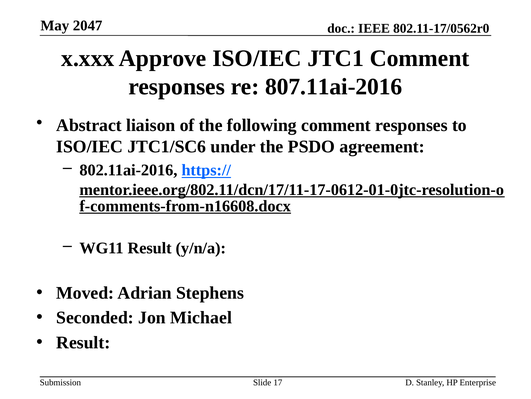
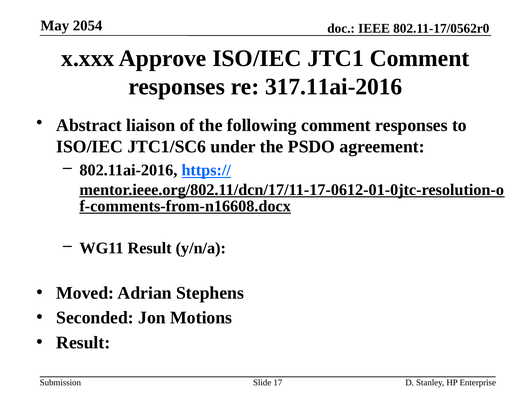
2047: 2047 -> 2054 (88, 26)
807.11ai-2016: 807.11ai-2016 -> 317.11ai-2016 (334, 87)
Michael: Michael -> Motions (201, 317)
